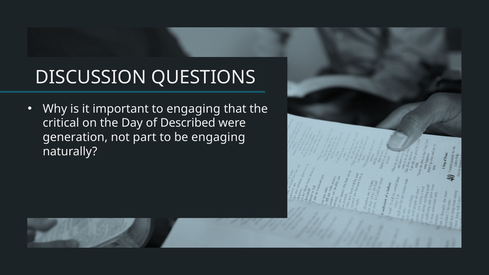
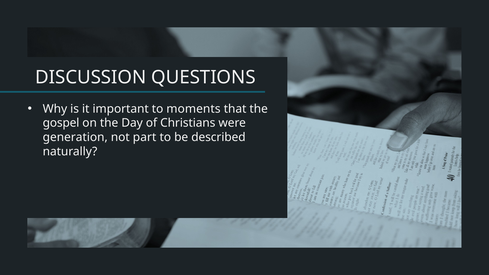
to engaging: engaging -> moments (193, 109)
critical: critical -> gospel (61, 123)
Described: Described -> Christians (188, 123)
be engaging: engaging -> described (218, 137)
